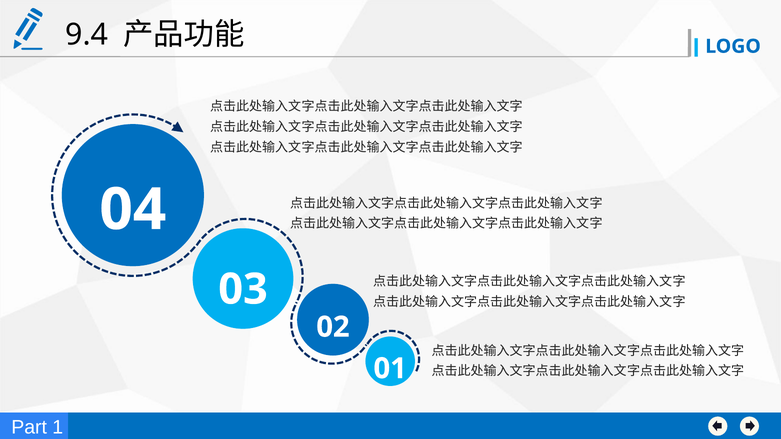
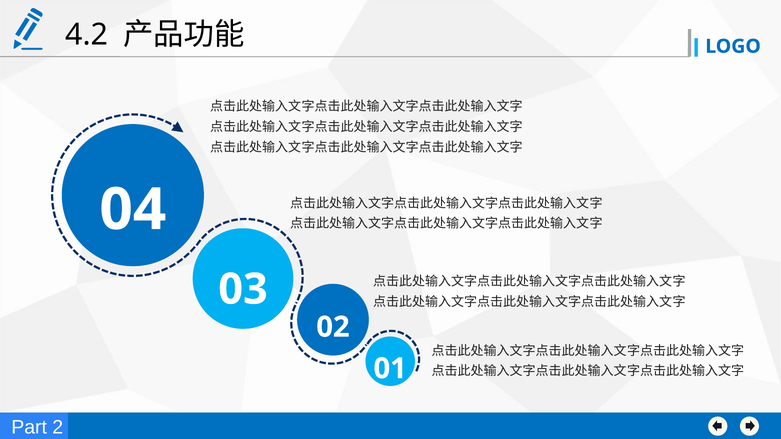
9.4: 9.4 -> 4.2 (87, 35)
1: 1 -> 2 (58, 428)
